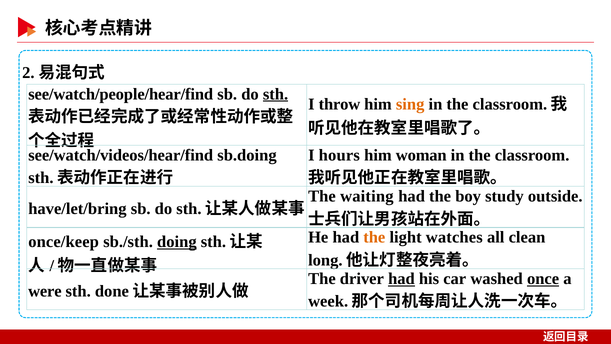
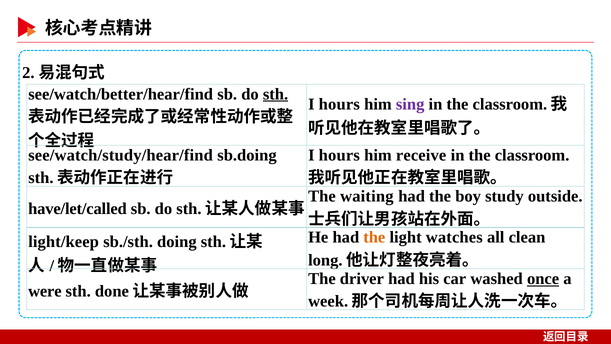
see/watch/people/hear/find: see/watch/people/hear/find -> see/watch/better/hear/find (121, 94)
throw: throw -> hours (339, 104)
sing colour: orange -> purple (410, 104)
see/watch/videos/hear/find: see/watch/videos/hear/find -> see/watch/study/hear/find (121, 155)
woman: woman -> receive (421, 155)
have/let/bring: have/let/bring -> have/let/called (77, 209)
once/keep: once/keep -> light/keep (64, 242)
doing underline: present -> none (177, 242)
had underline: present -> none (401, 278)
